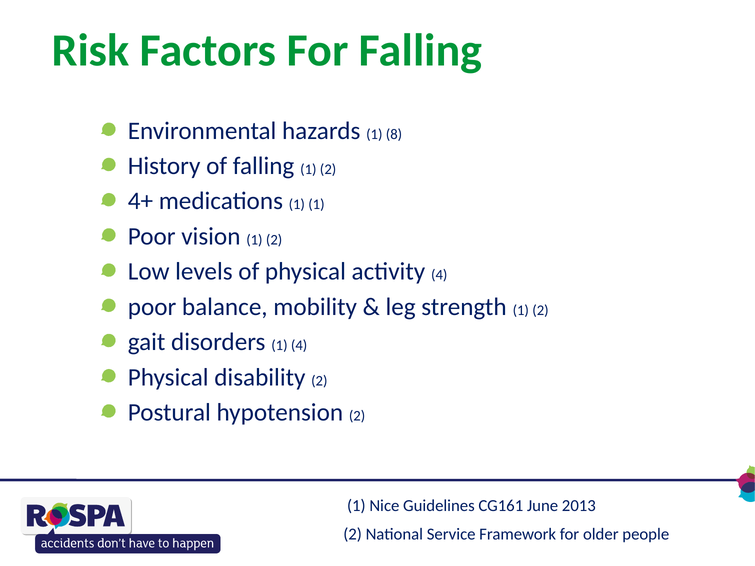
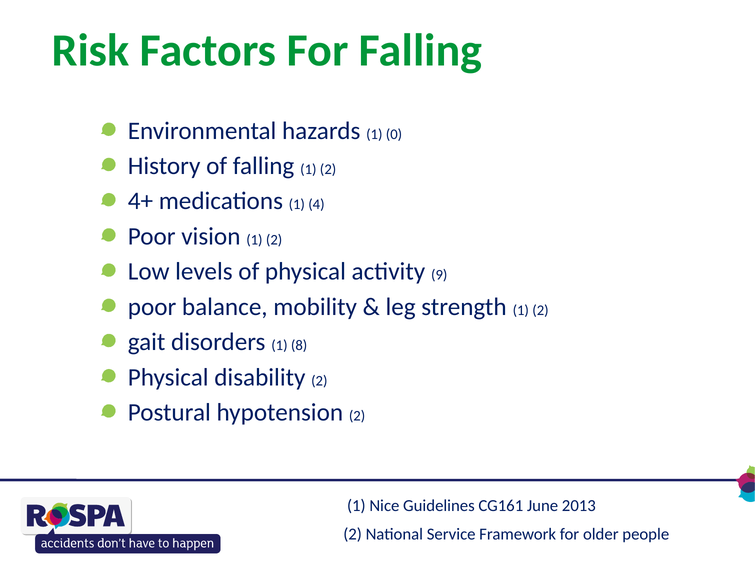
8: 8 -> 0 (394, 134)
1 1: 1 -> 4 (316, 205)
activity 4: 4 -> 9 (439, 275)
1 4: 4 -> 8 (299, 346)
